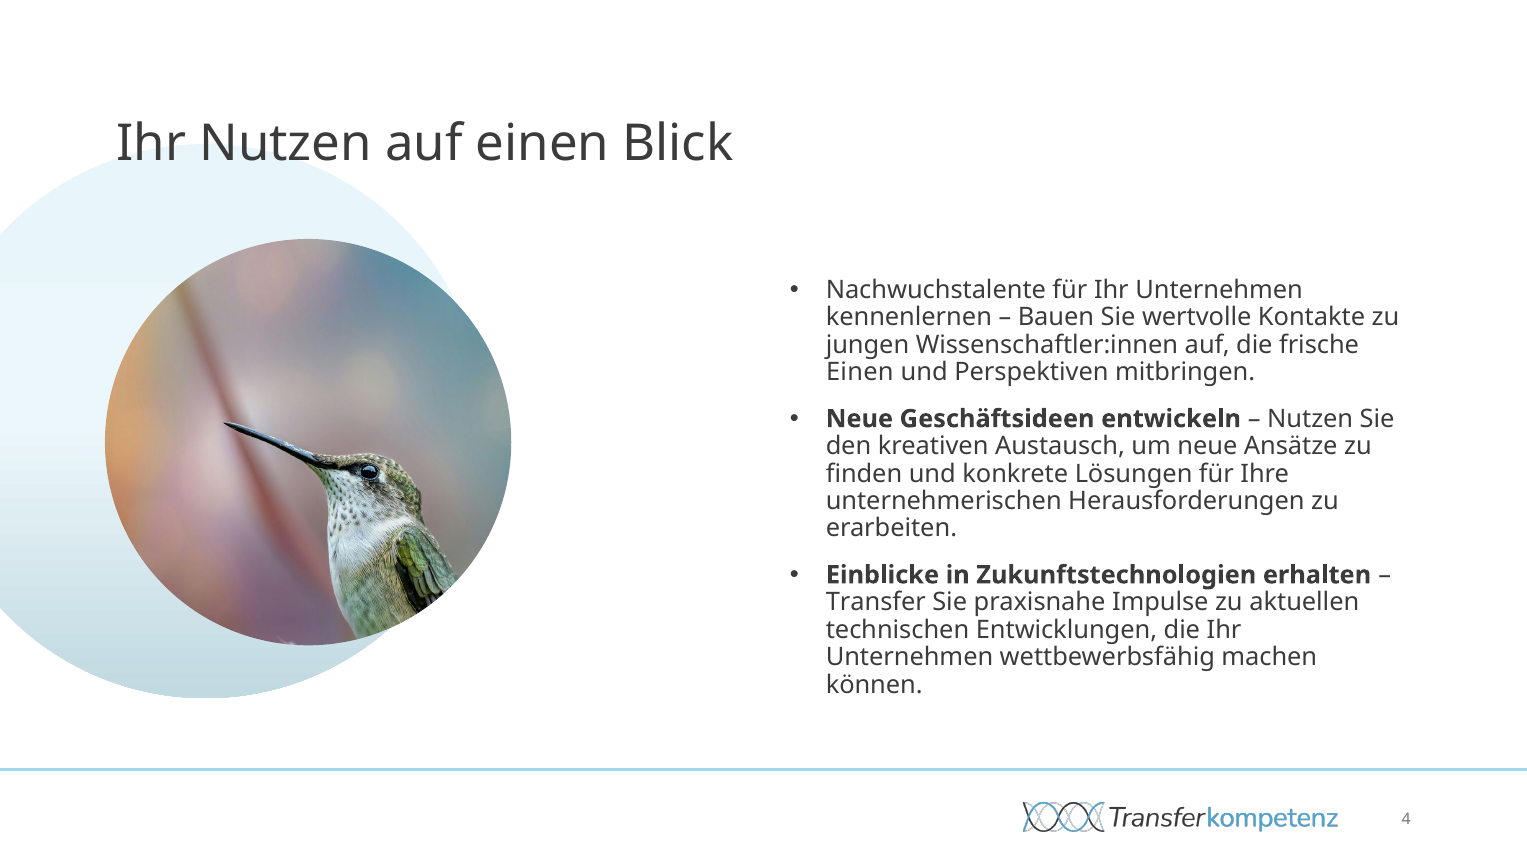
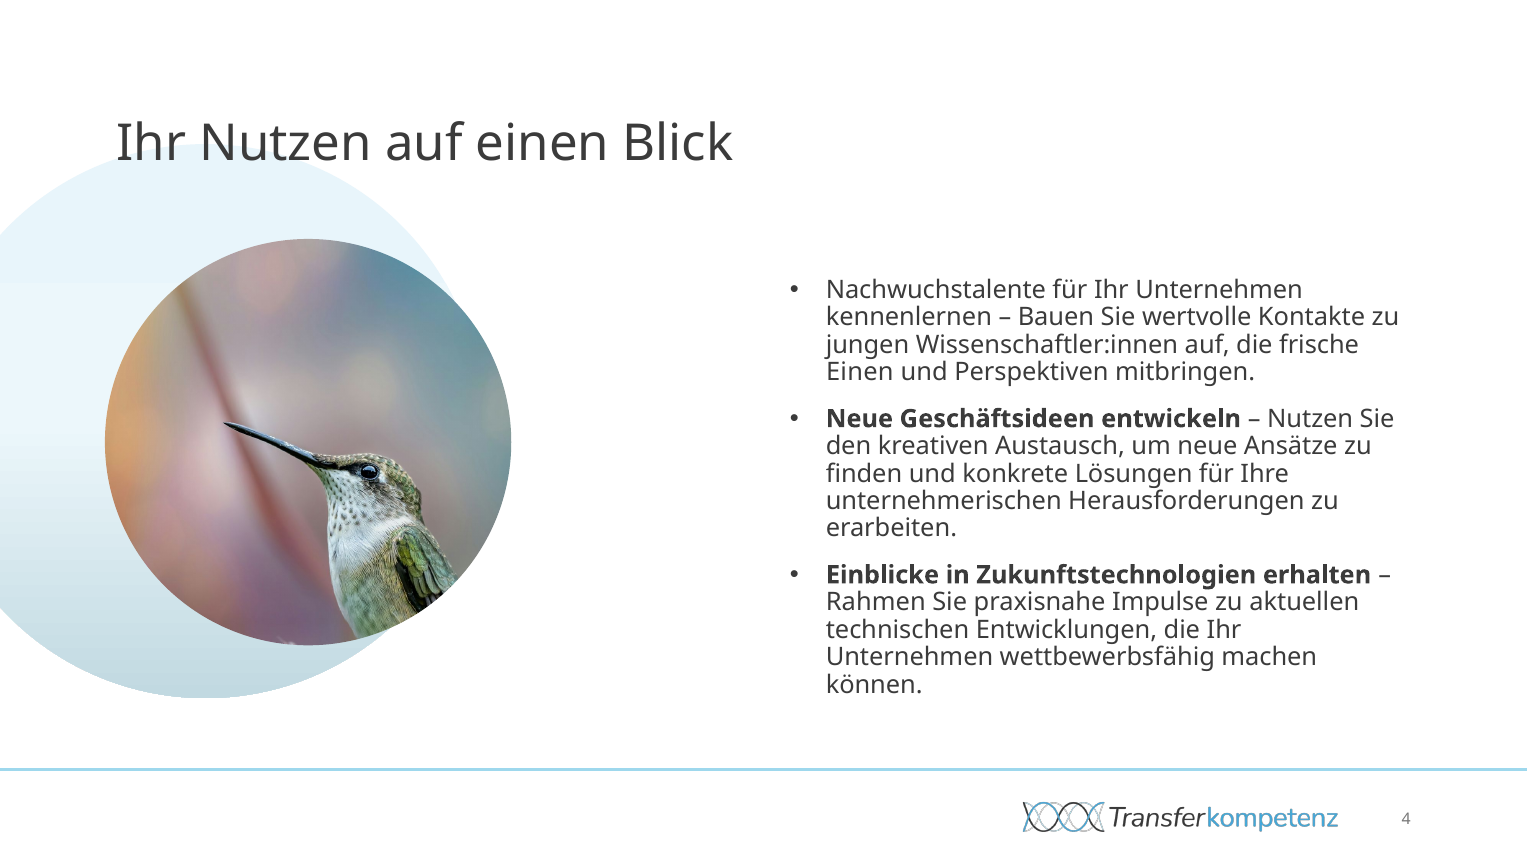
Transfer: Transfer -> Rahmen (876, 602)
